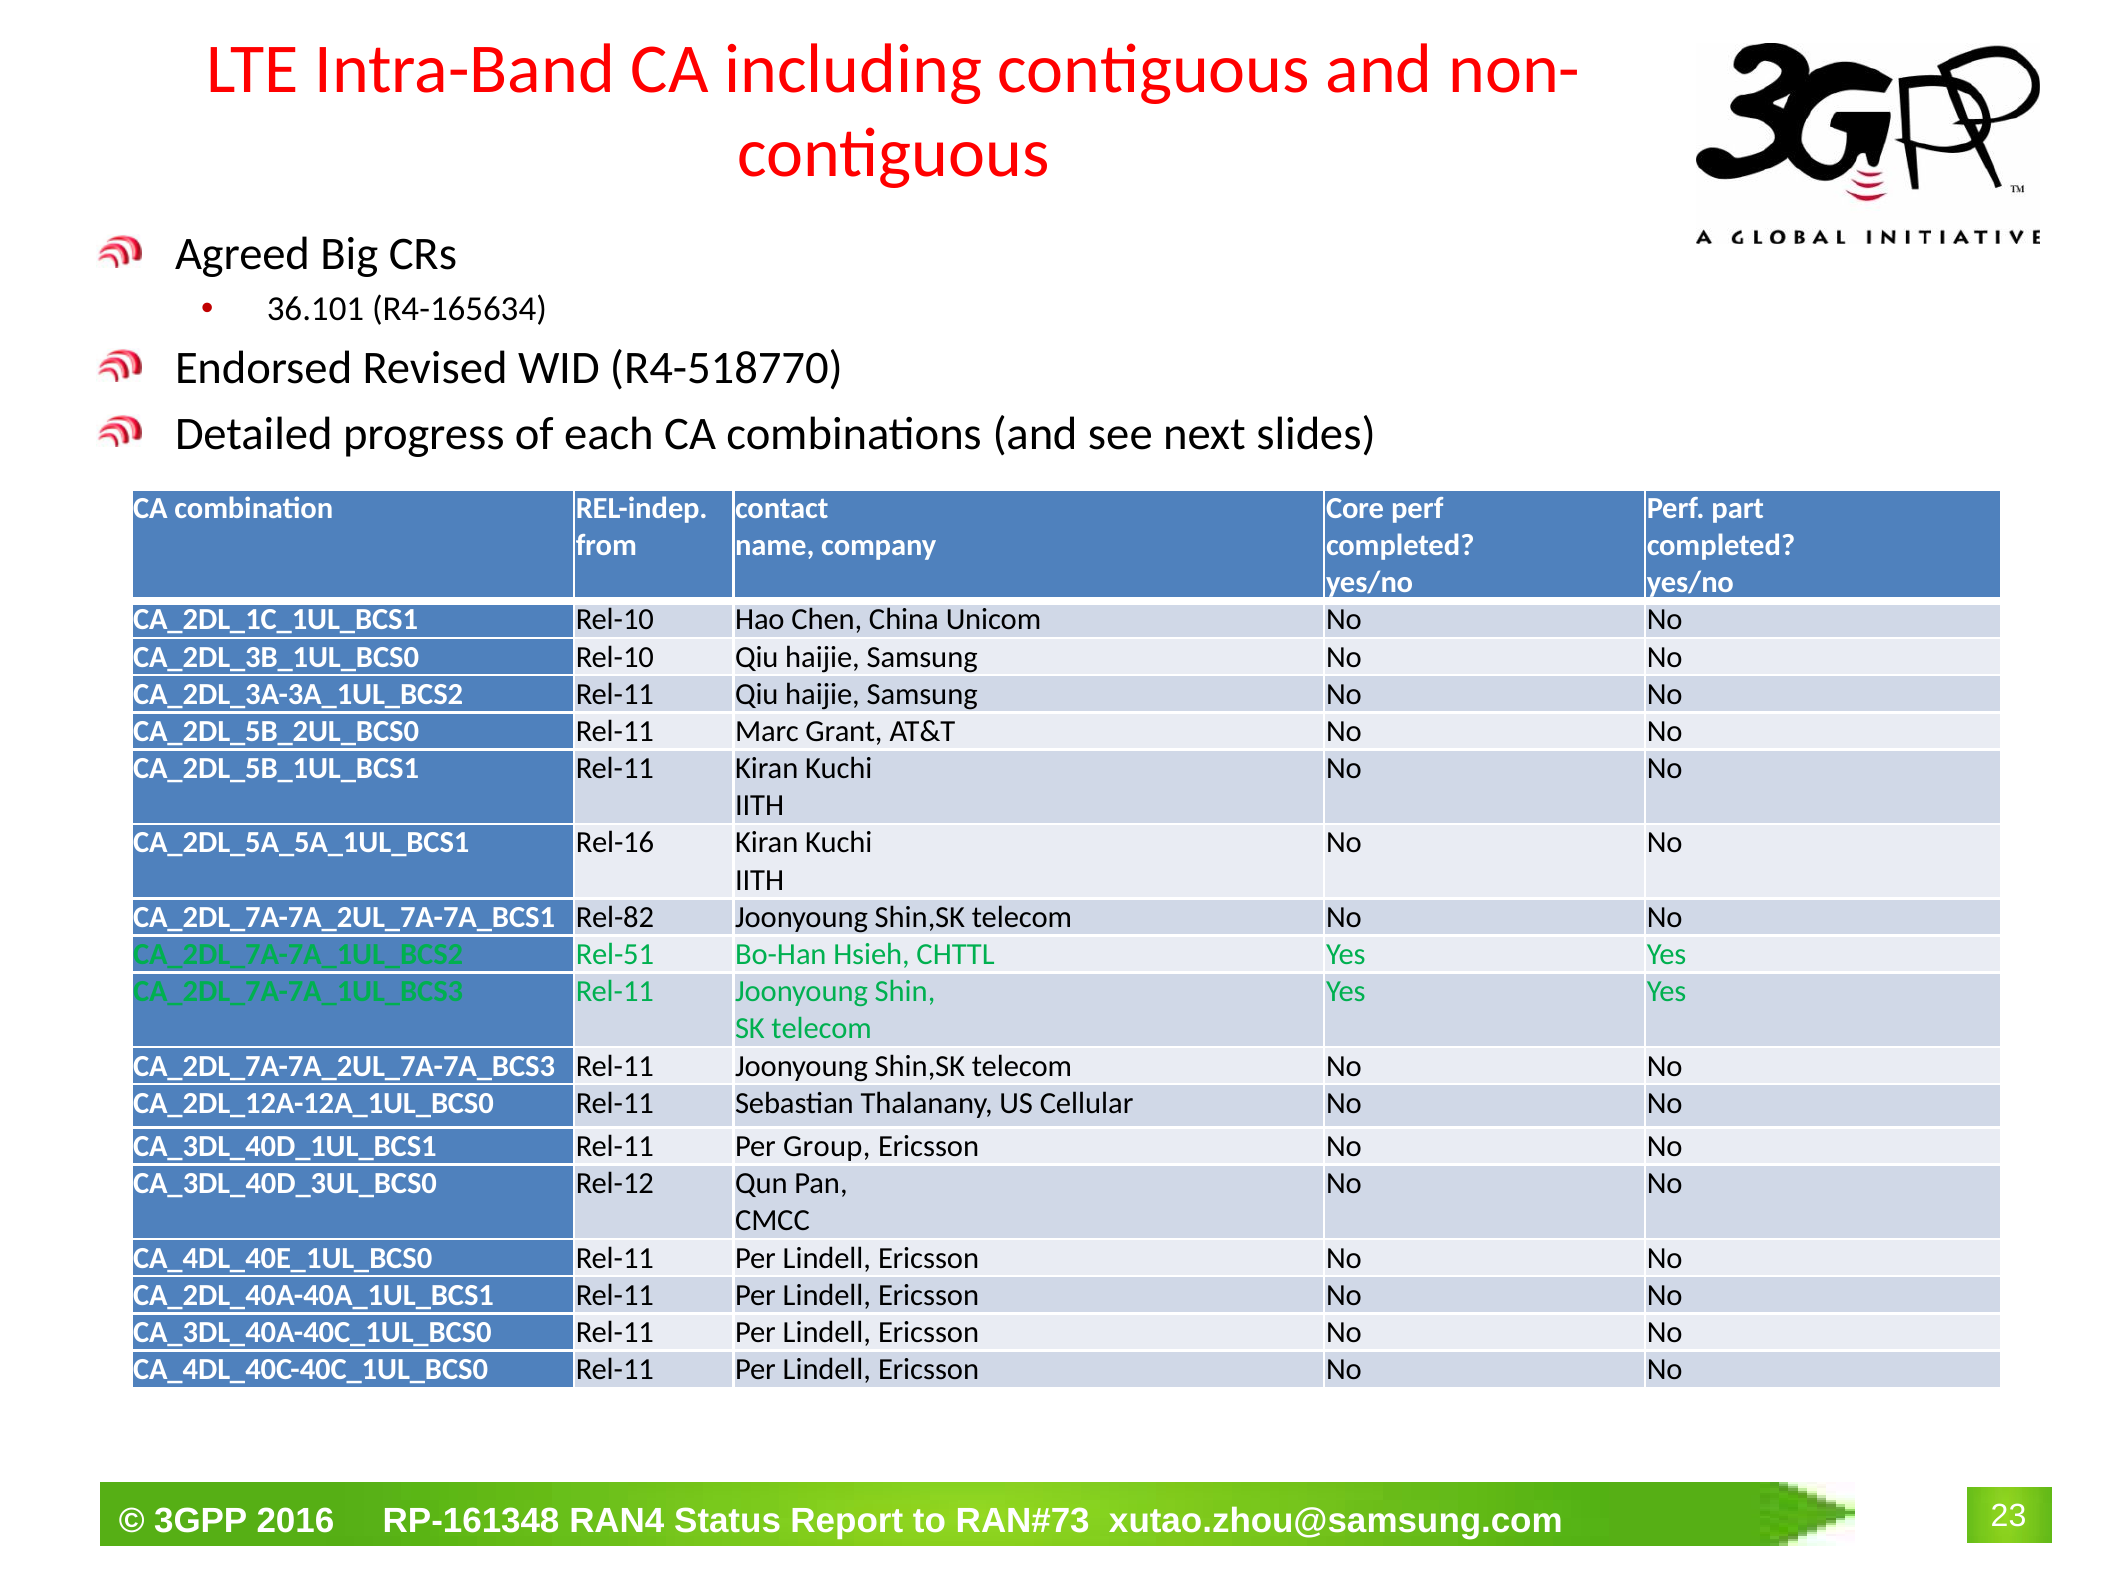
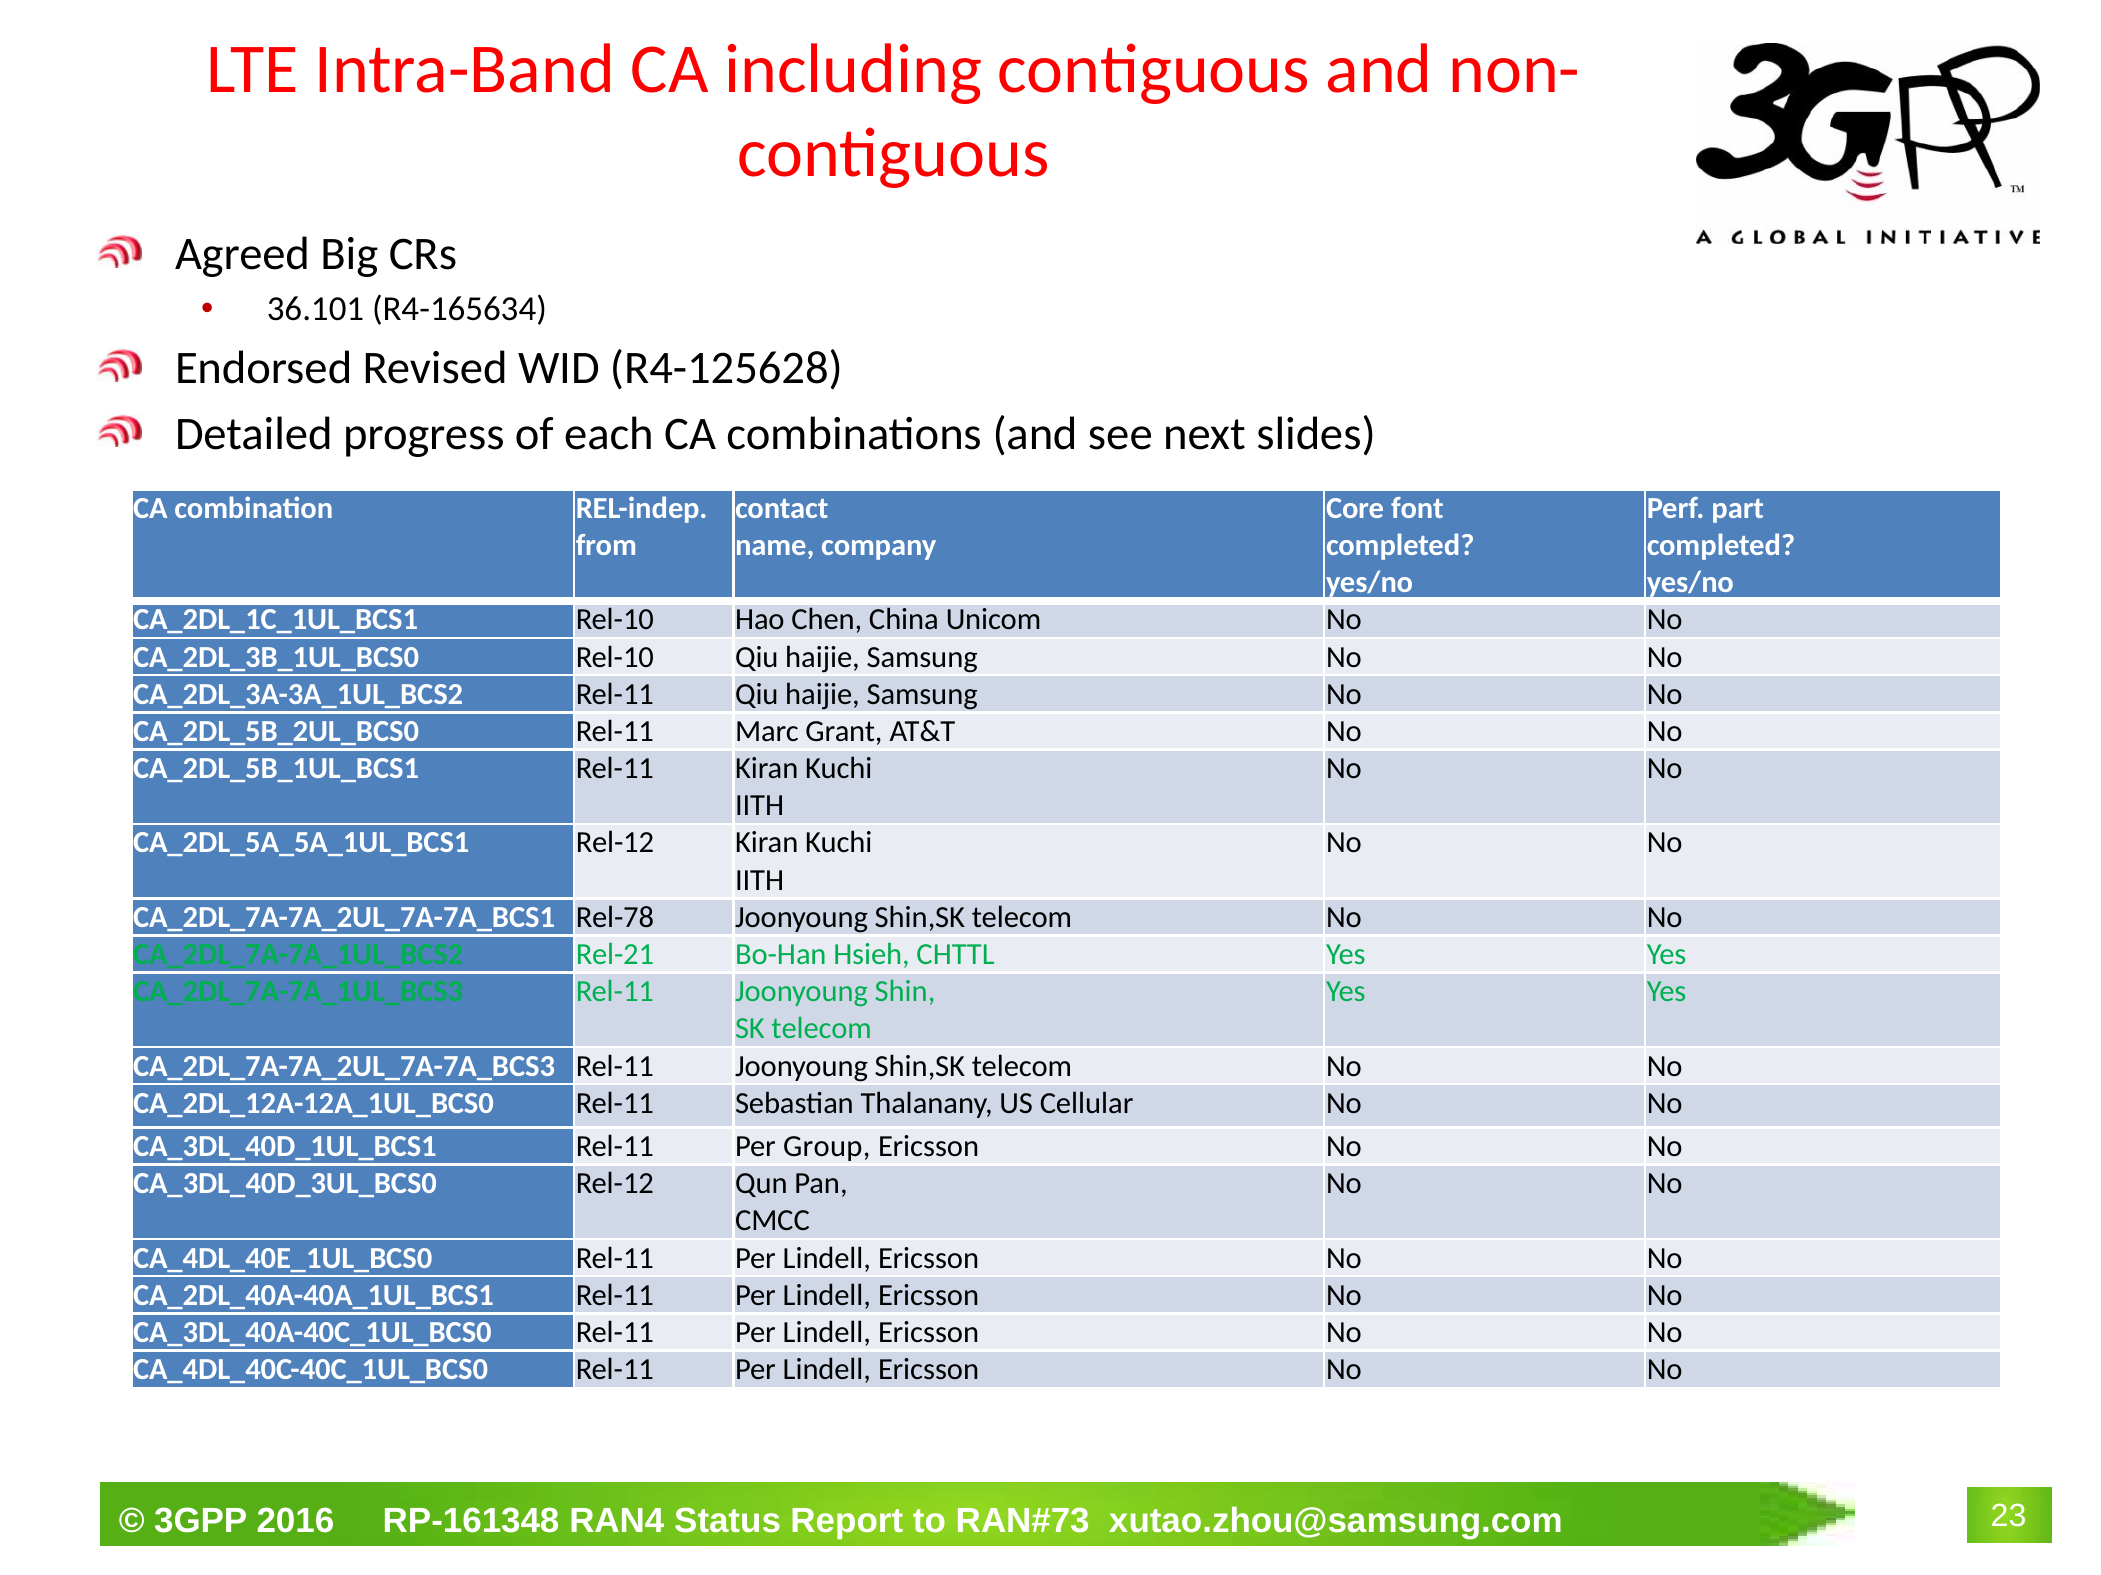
R4-518770: R4-518770 -> R4-125628 (726, 369)
Core perf: perf -> font (1417, 509)
Rel-16: Rel-16 -> Rel-12 (615, 843)
Rel-82: Rel-82 -> Rel-78 (615, 918)
Rel-51: Rel-51 -> Rel-21 (615, 955)
